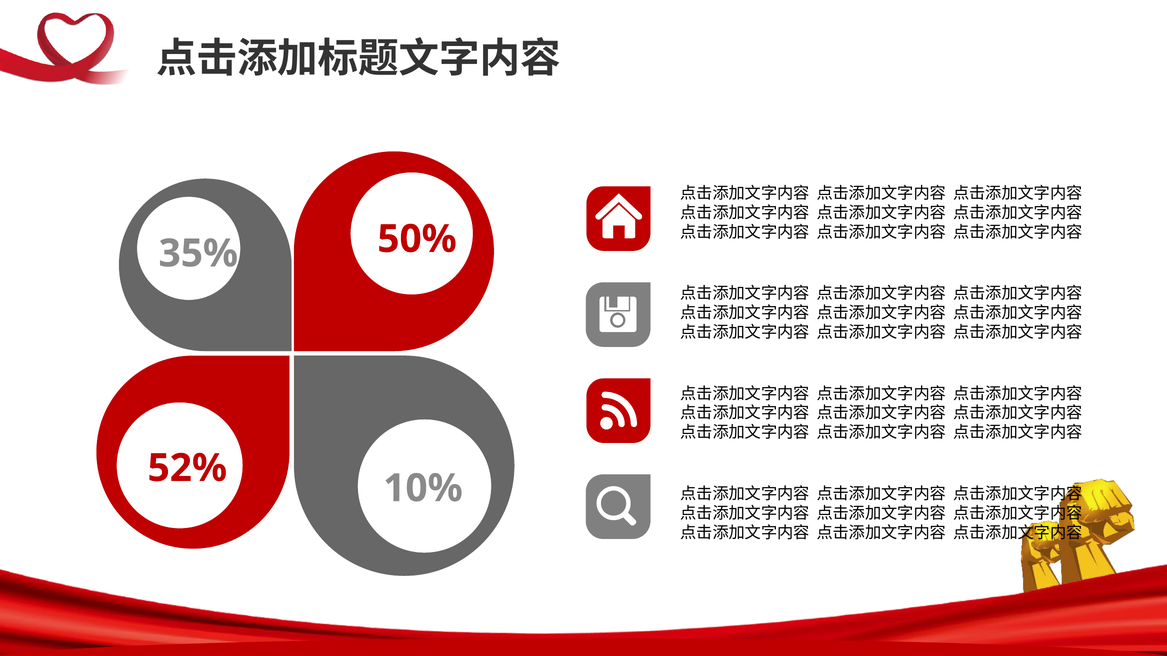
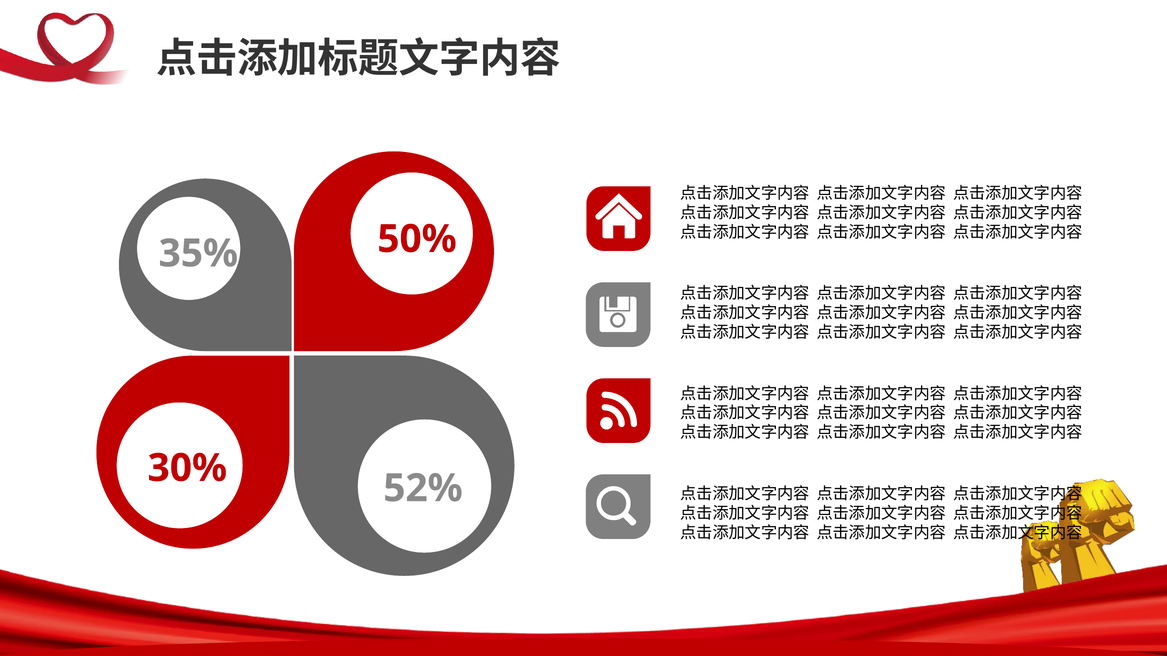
52%: 52% -> 30% (187, 468)
10%: 10% -> 52% (423, 489)
